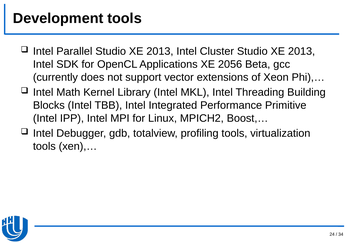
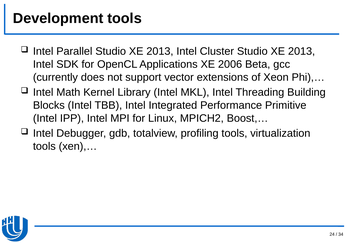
2056: 2056 -> 2006 (230, 64)
